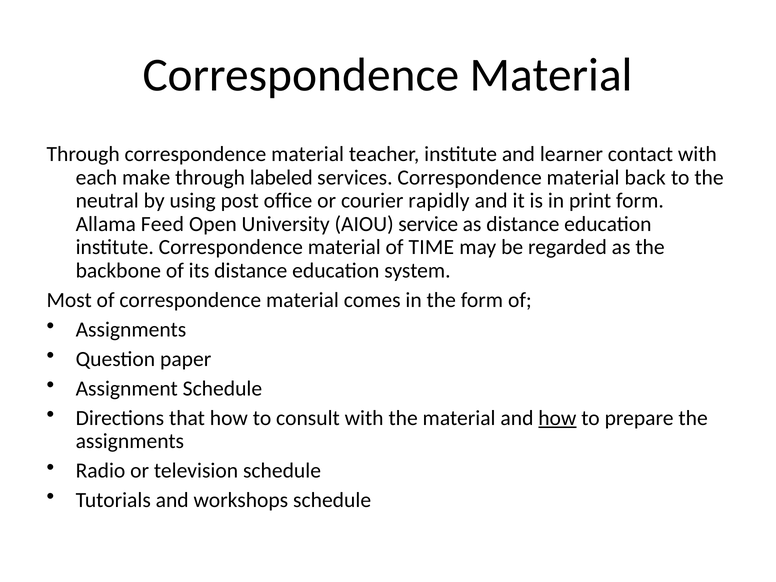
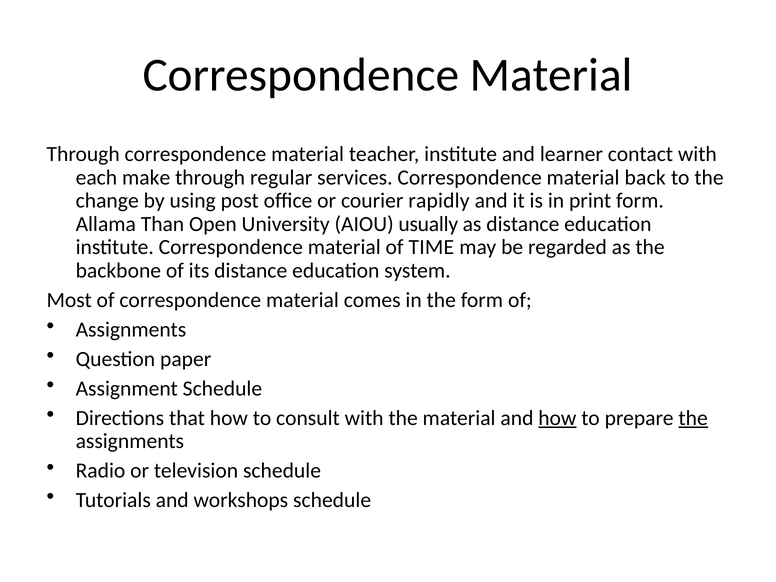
labeled: labeled -> regular (281, 177)
neutral: neutral -> change (107, 201)
Feed: Feed -> Than (162, 224)
service: service -> usually (428, 224)
the underline: none -> present (693, 418)
